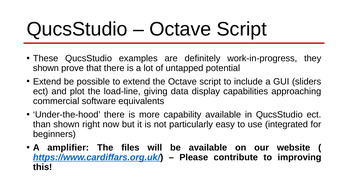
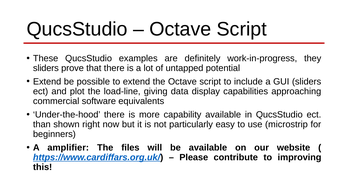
shown: shown -> sliders (46, 68)
integrated: integrated -> microstrip (286, 124)
